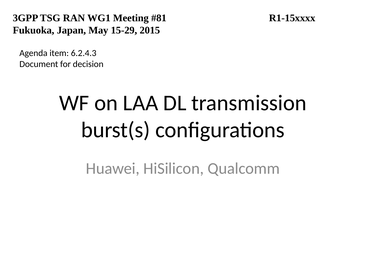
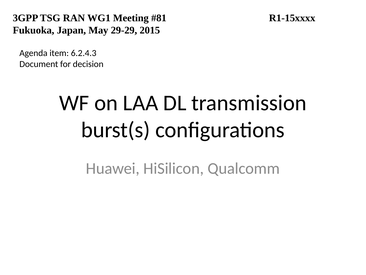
15-29: 15-29 -> 29-29 (124, 30)
